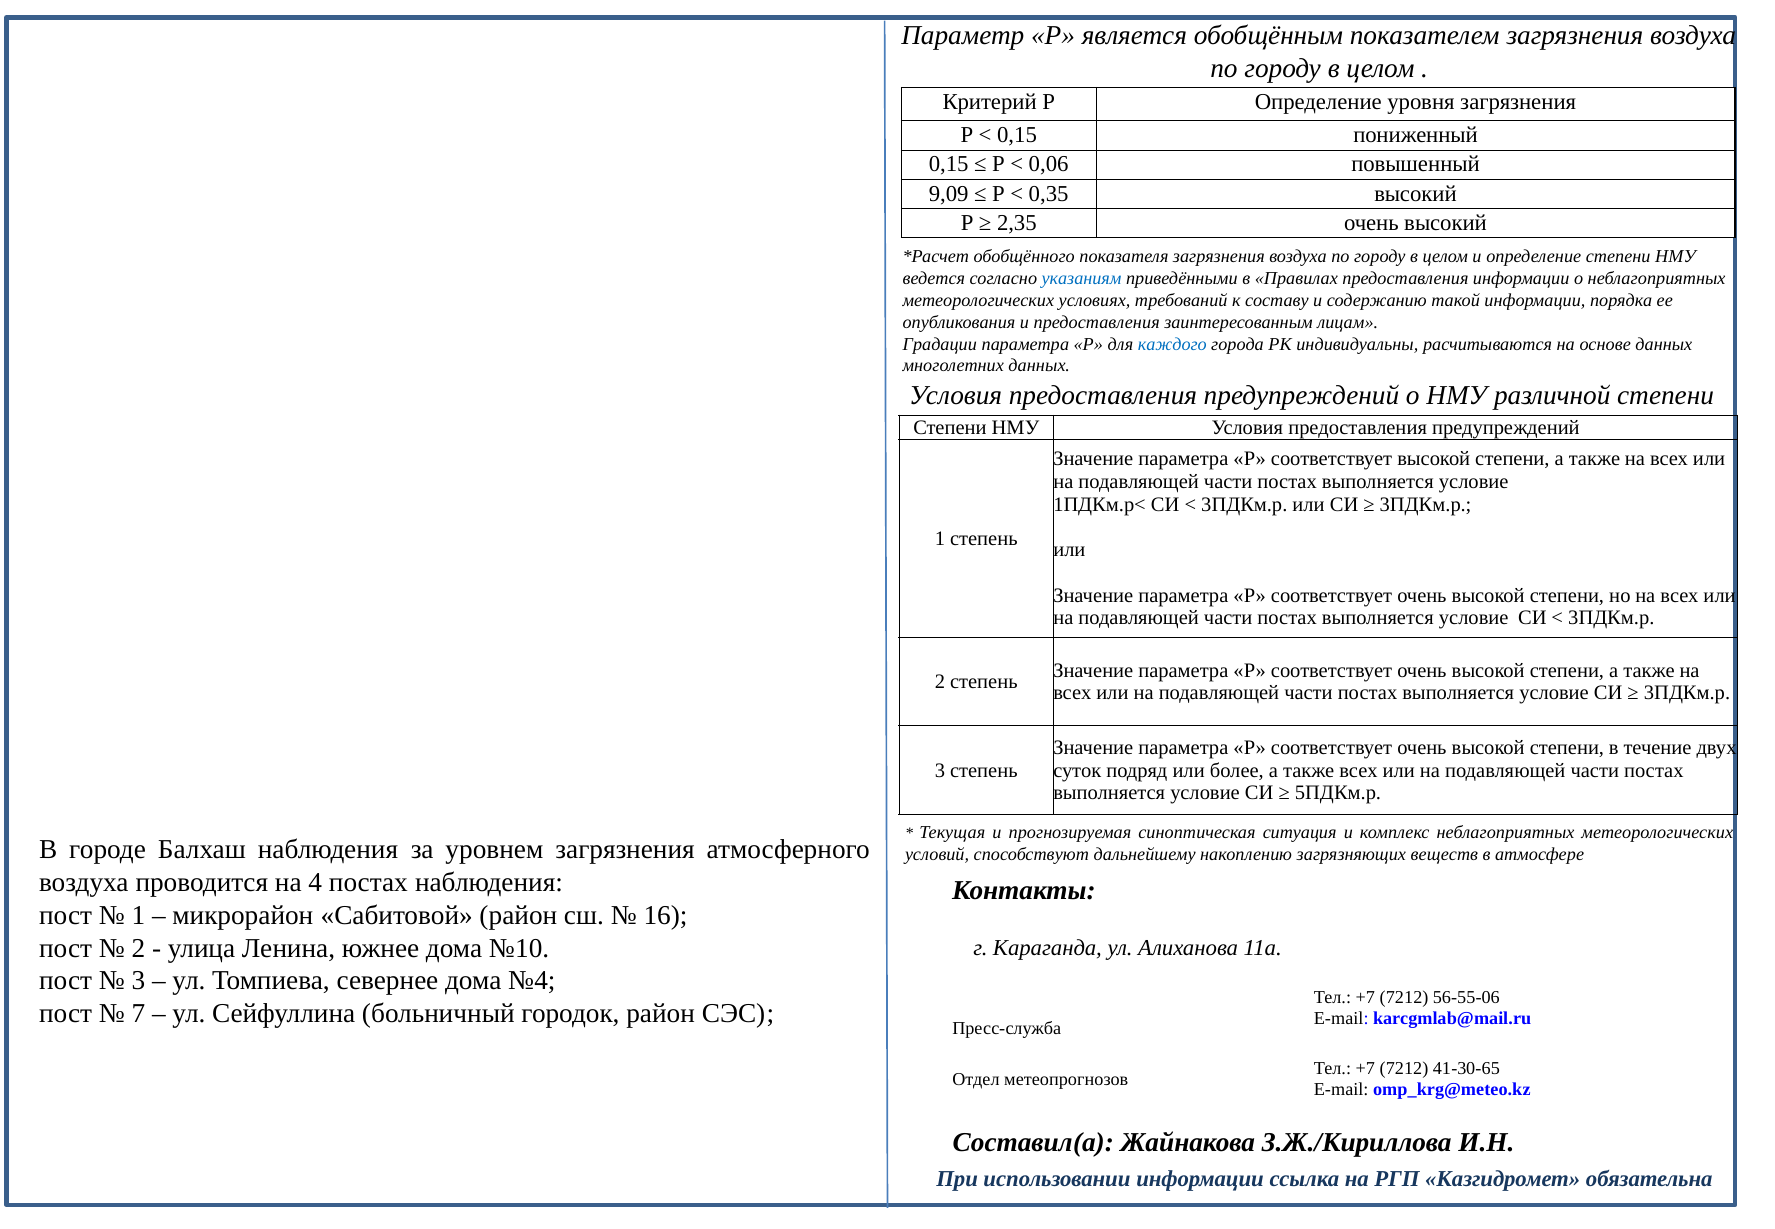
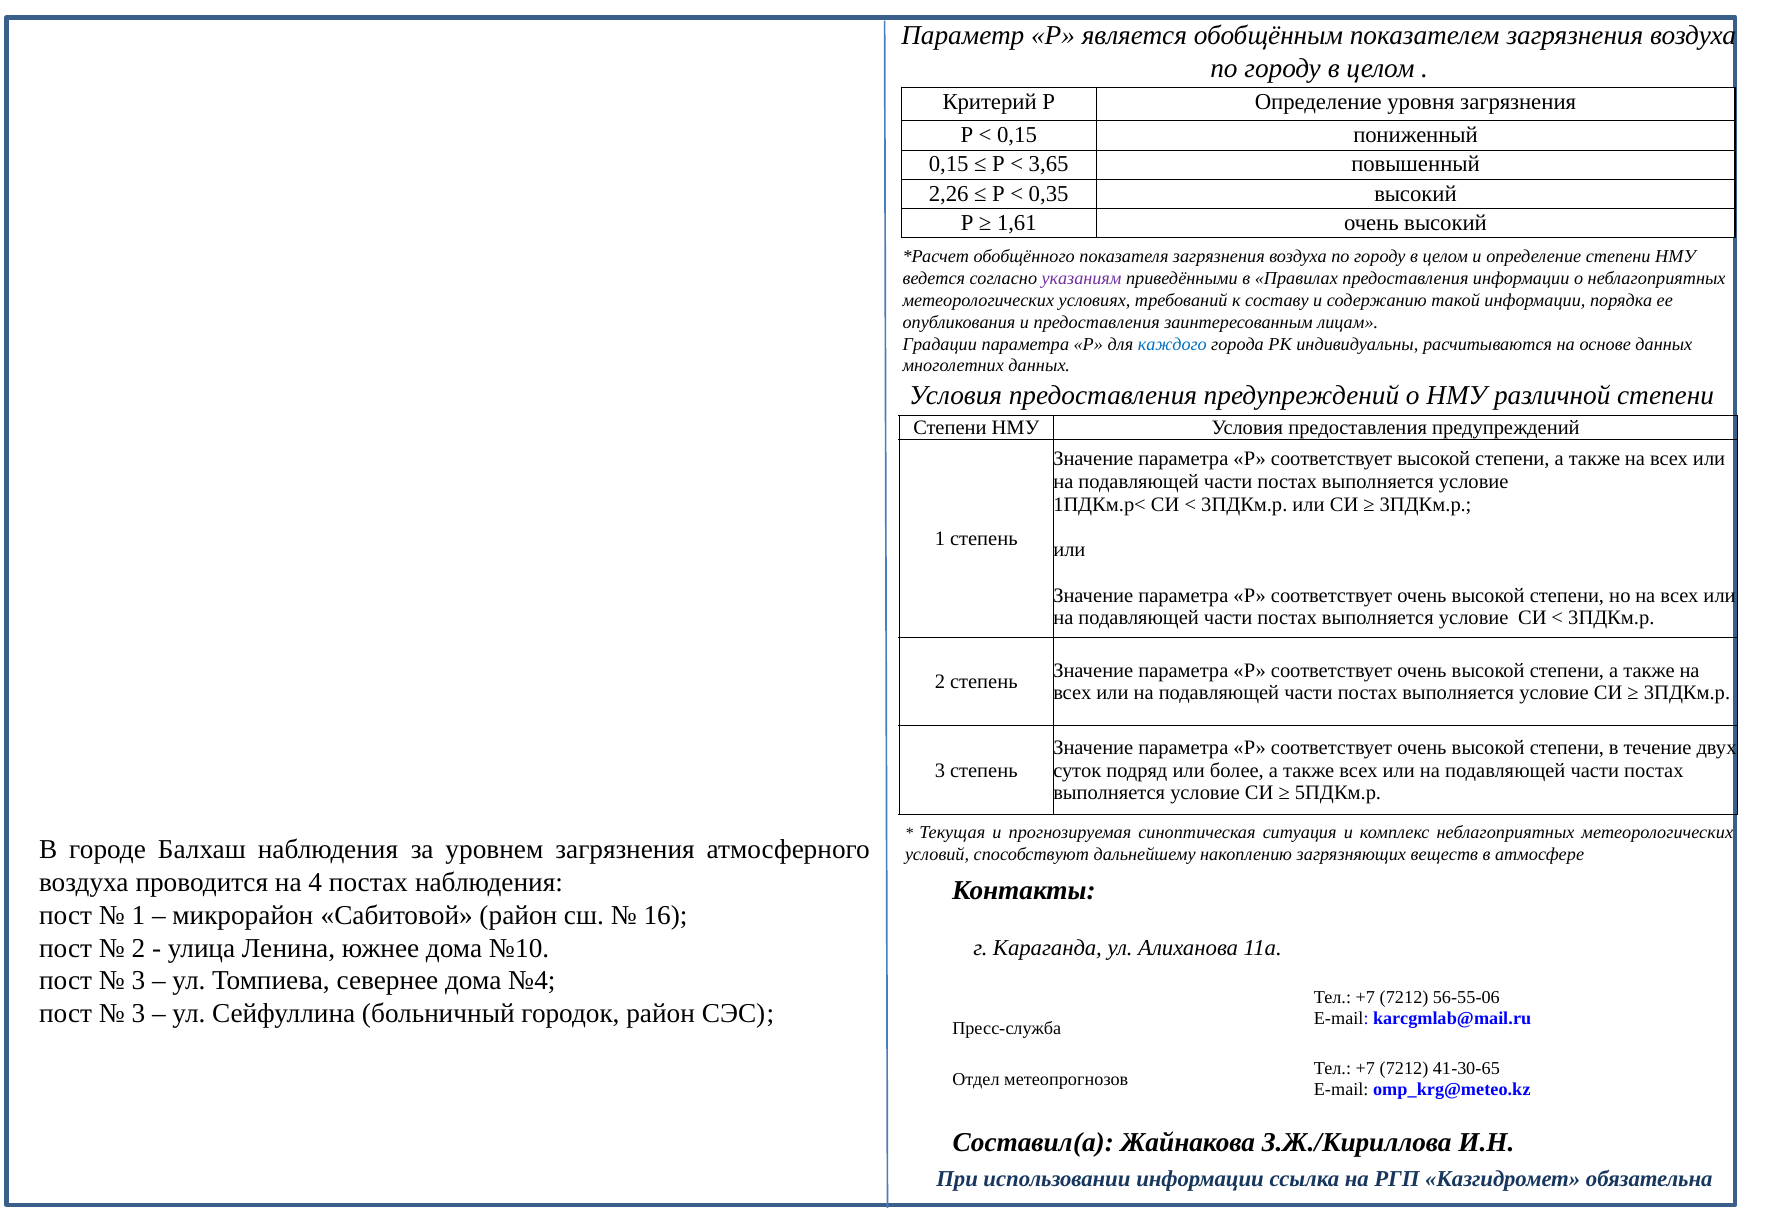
0,06: 0,06 -> 3,65 (1049, 164)
9,09: 9,09 -> 2,26 (949, 194)
2,35: 2,35 -> 1,61 (1017, 223)
указаниям colour: blue -> purple (1082, 279)
7: 7 -> 3 (138, 1014)
